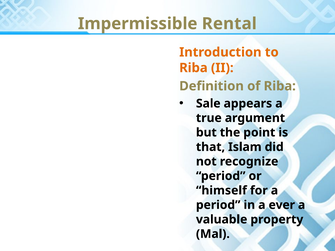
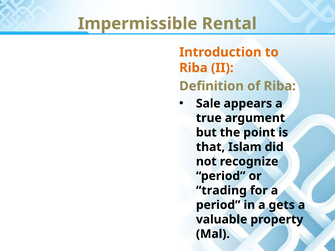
himself: himself -> trading (221, 191)
ever: ever -> gets (282, 205)
